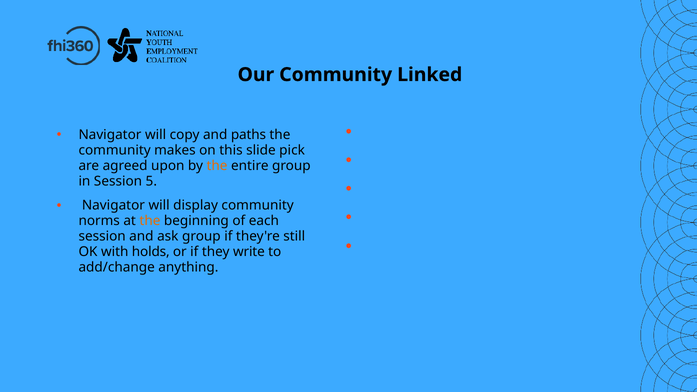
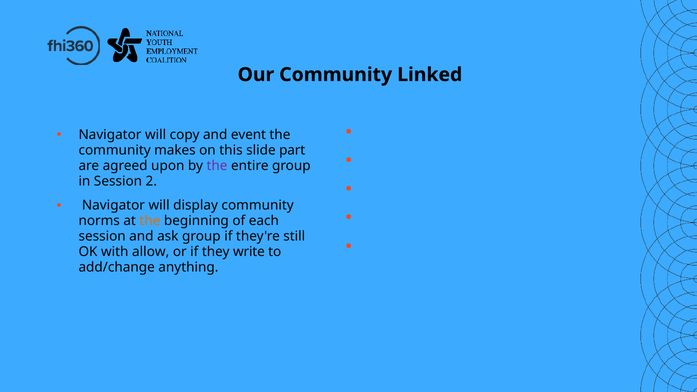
paths: paths -> event (248, 135)
pick: pick -> part (292, 150)
the colour: orange -> purple (217, 166)
5: 5 -> 2 (151, 181)
holds: holds -> allow (151, 252)
